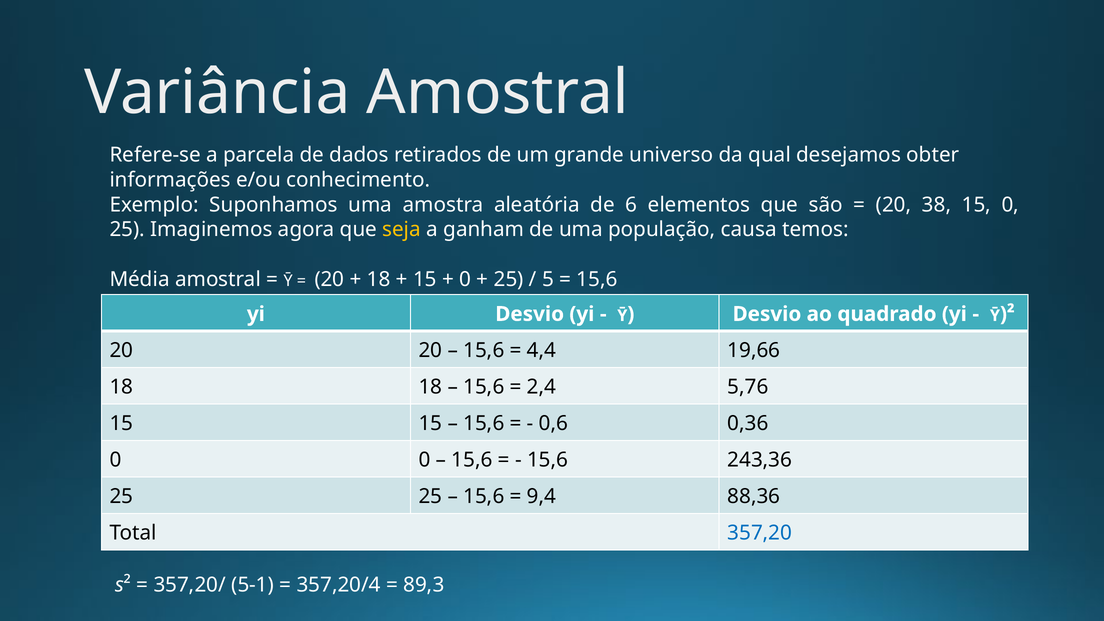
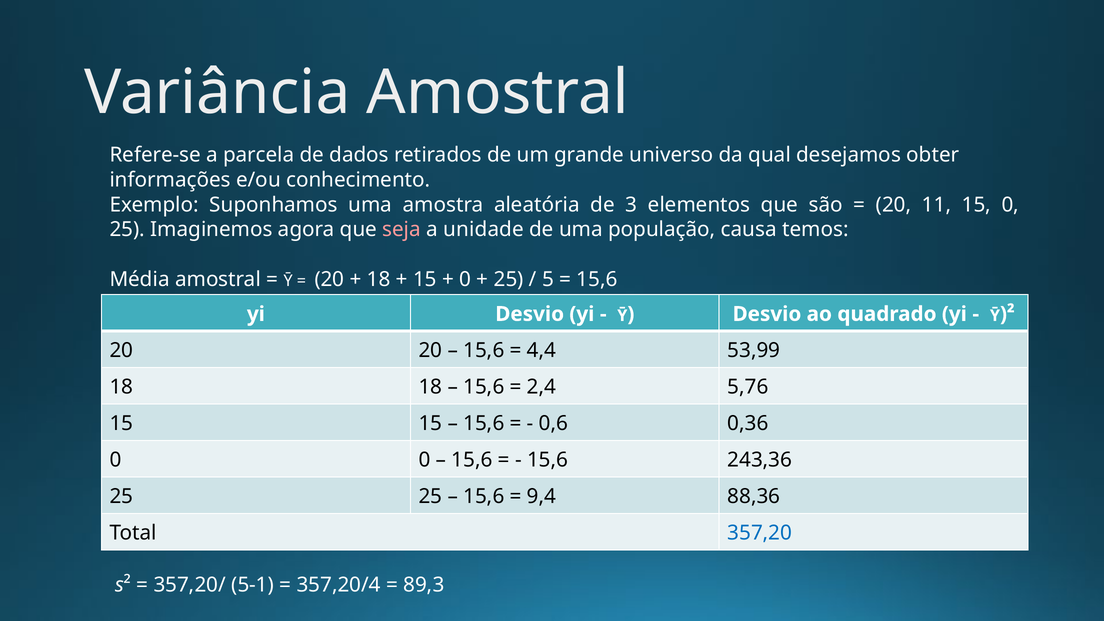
6: 6 -> 3 (631, 205)
38: 38 -> 11 (936, 205)
seja colour: yellow -> pink (402, 230)
ganham: ganham -> unidade (484, 230)
19,66: 19,66 -> 53,99 (754, 351)
